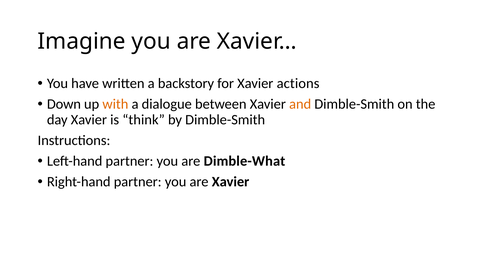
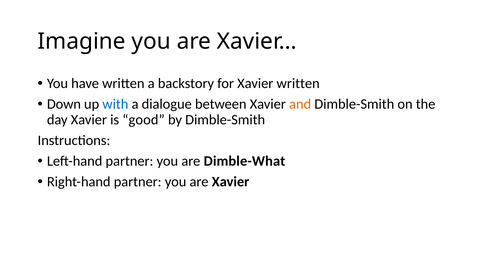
Xavier actions: actions -> written (298, 83)
with colour: orange -> blue (115, 104)
think: think -> good (143, 120)
